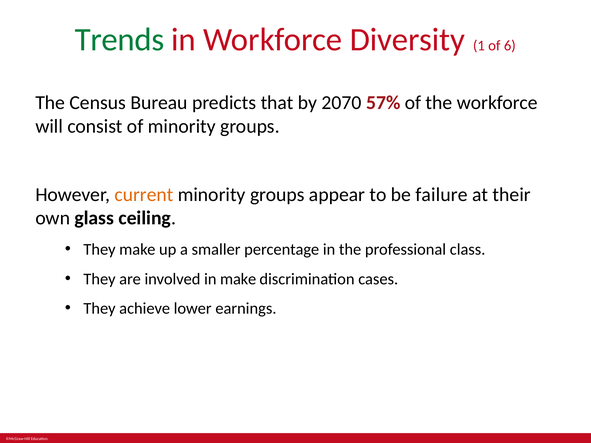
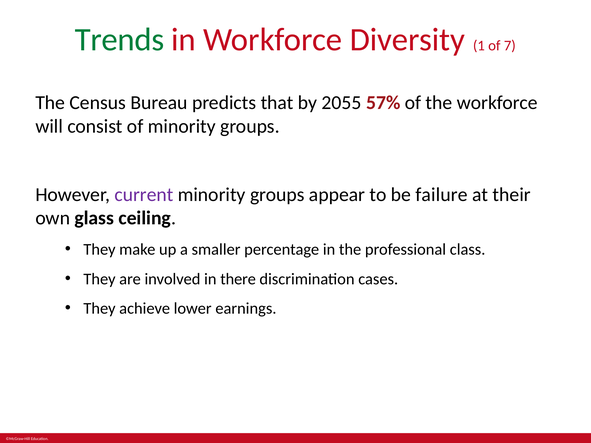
6: 6 -> 7 (510, 46)
2070: 2070 -> 2055 (341, 103)
current colour: orange -> purple (144, 195)
in make: make -> there (238, 279)
